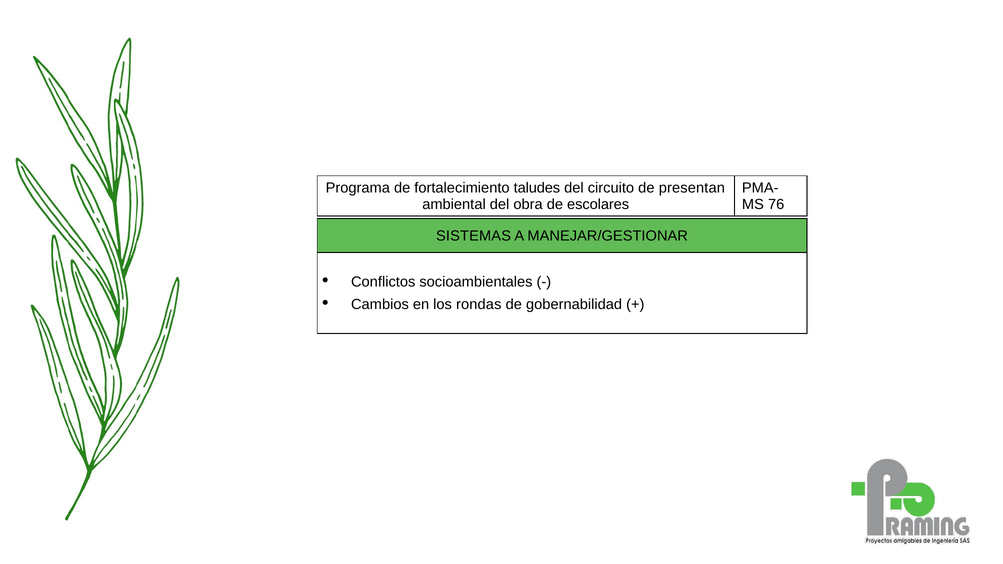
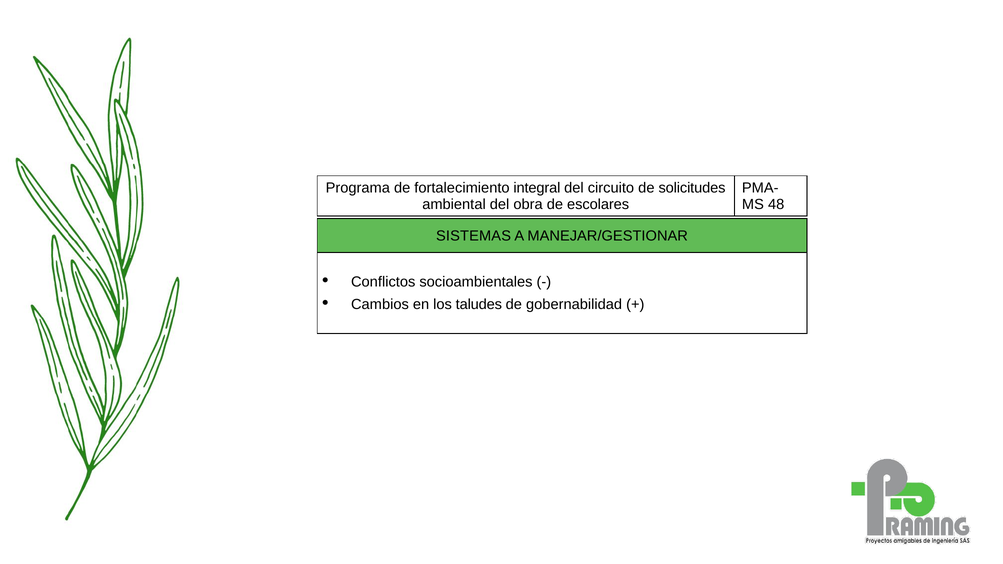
taludes: taludes -> integral (537, 188)
presentan: presentan -> solicitudes (692, 188)
76: 76 -> 48 (776, 204)
rondas: rondas -> taludes (479, 305)
